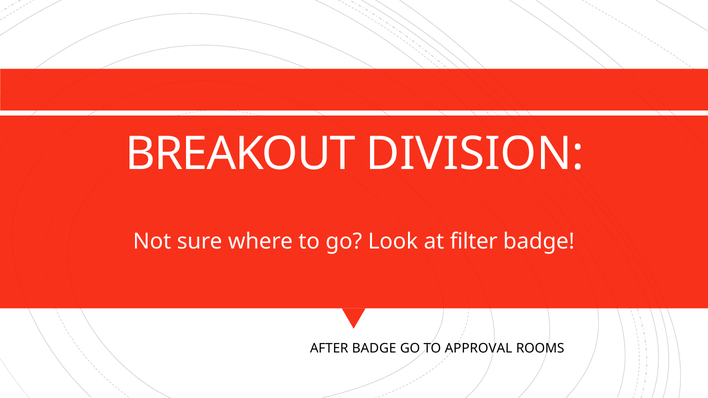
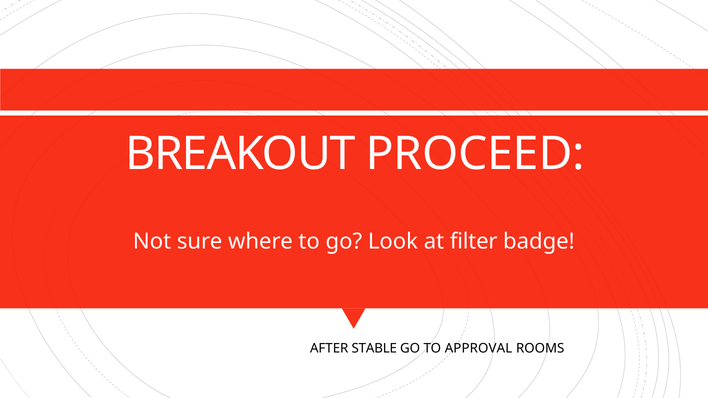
DIVISION: DIVISION -> PROCEED (475, 154)
AFTER BADGE: BADGE -> STABLE (374, 349)
